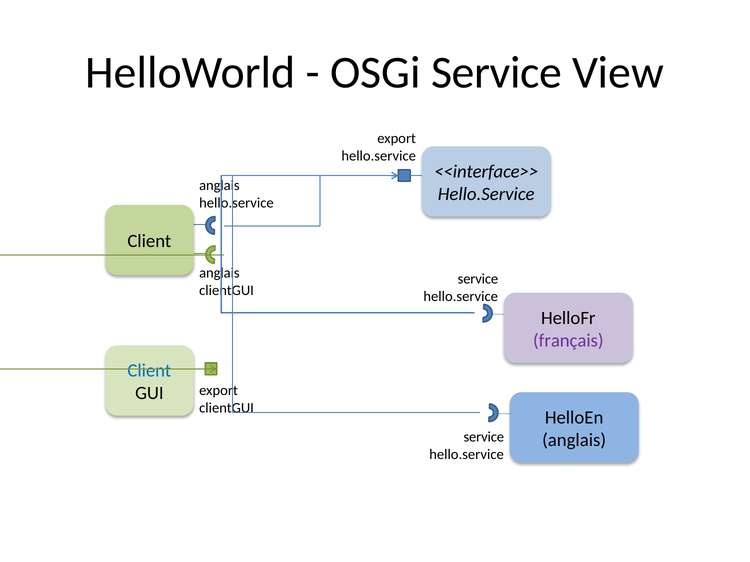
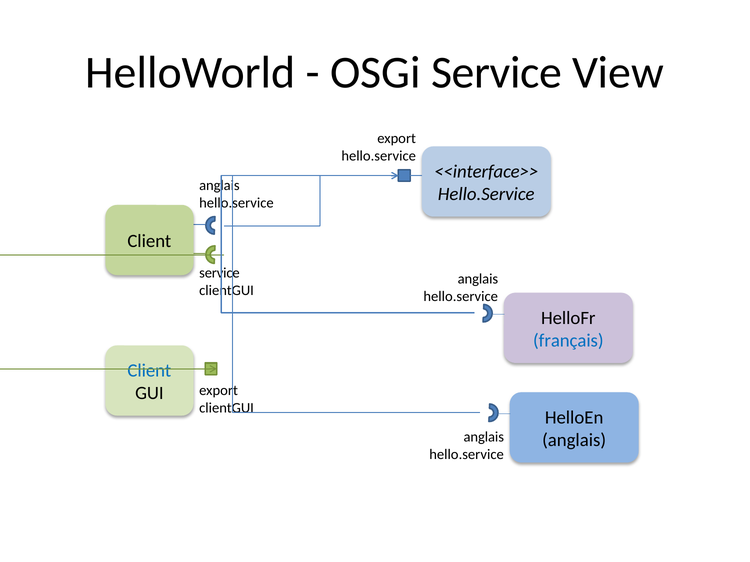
anglais: anglais -> service (219, 273)
service: service -> anglais (478, 279)
français colour: purple -> blue (568, 341)
service: service -> anglais (484, 437)
